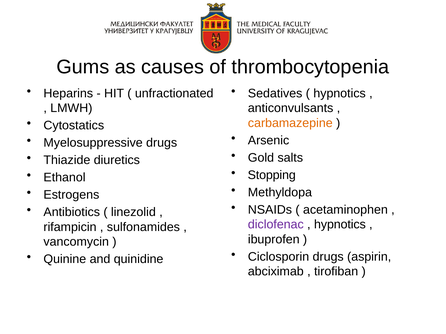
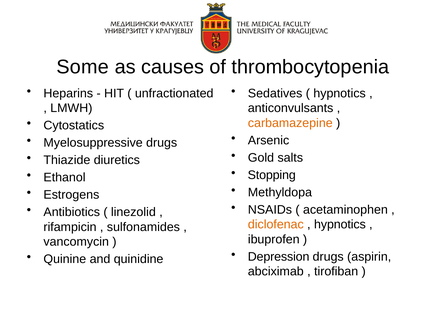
Gums: Gums -> Some (83, 67)
diclofenac colour: purple -> orange (276, 225)
Ciclosporin: Ciclosporin -> Depression (279, 257)
